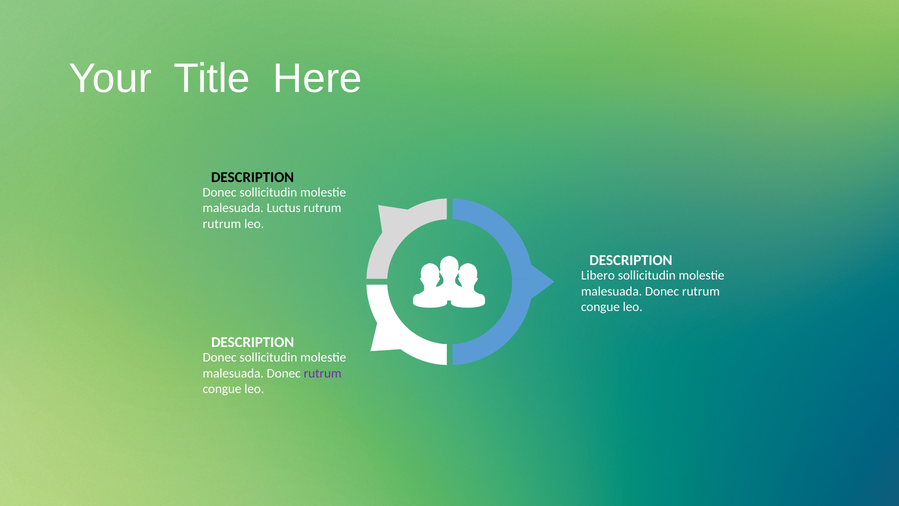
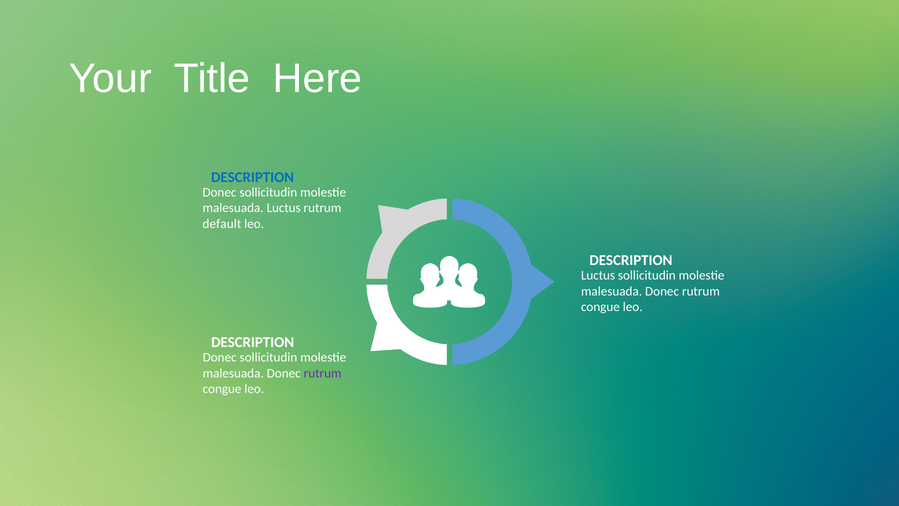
DESCRIPTION colour: black -> blue (253, 177)
rutrum: rutrum -> default (222, 224)
Libero: Libero -> Luctus (598, 275)
